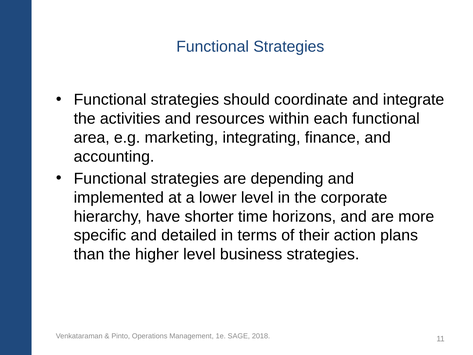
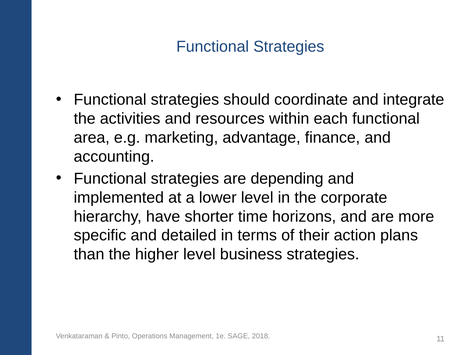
integrating: integrating -> advantage (262, 137)
